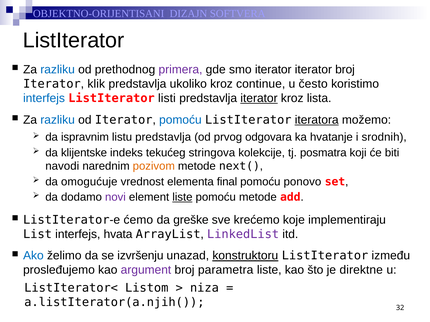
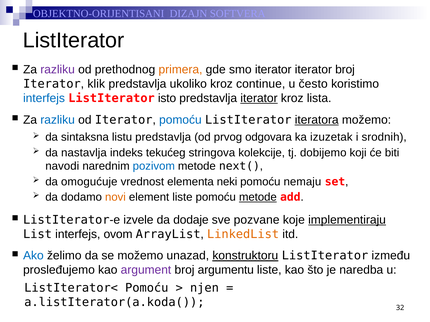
razliku colour: blue -> purple (58, 70)
primera colour: purple -> orange (180, 70)
listi: listi -> isto (167, 98)
ispravnim: ispravnim -> sintaksna (85, 137)
hvatanje: hvatanje -> izuzetak (331, 137)
klijentske: klijentske -> nastavlja (84, 153)
posmatra: posmatra -> dobijemo (323, 153)
pozivom colour: orange -> blue (154, 166)
final: final -> neki (227, 182)
ponovo: ponovo -> nemaju (302, 182)
novi colour: purple -> orange (115, 197)
liste underline: present -> none (182, 197)
metode underline: none -> present (258, 197)
ćemo: ćemo -> izvele (138, 220)
greške: greške -> dodaje (191, 220)
krećemo: krećemo -> pozvane (257, 220)
implementiraju underline: none -> present (347, 220)
hvata: hvata -> ovom (118, 235)
LinkedList colour: purple -> orange (243, 235)
se izvršenju: izvršenju -> možemo (140, 256)
parametra: parametra -> argumentu (226, 270)
direktne: direktne -> naredba (361, 270)
ListIterator< Listom: Listom -> Pomoću (147, 288)
niza: niza -> njen (204, 288)
a.listIterator(a.njih(: a.listIterator(a.njih( -> a.listIterator(a.koda( (114, 303)
